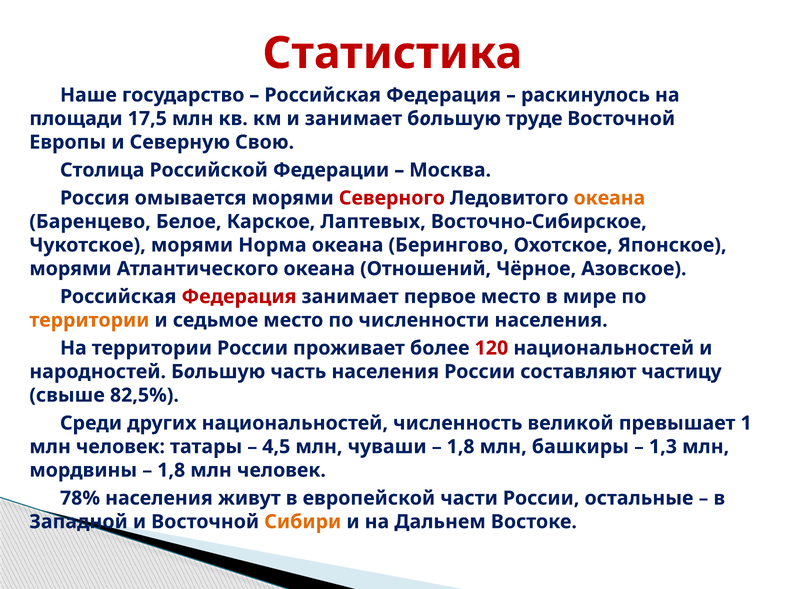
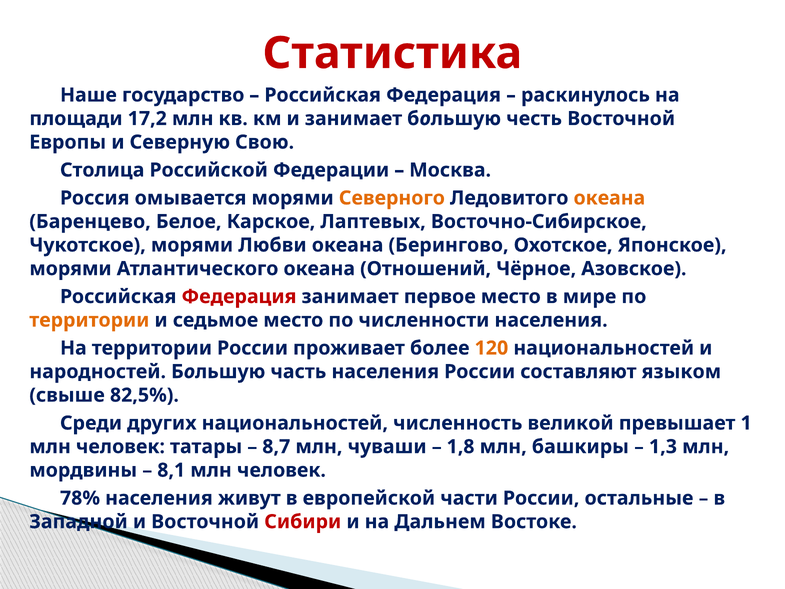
17,5: 17,5 -> 17,2 (147, 119)
труде: труде -> честь (534, 119)
Северного colour: red -> orange (392, 198)
Норма: Норма -> Любви (272, 245)
120 colour: red -> orange (491, 348)
частицу: частицу -> языком (681, 371)
4,5: 4,5 -> 8,7 (276, 447)
1,8: 1,8 -> 8,1 (171, 470)
Сибири colour: orange -> red (303, 522)
